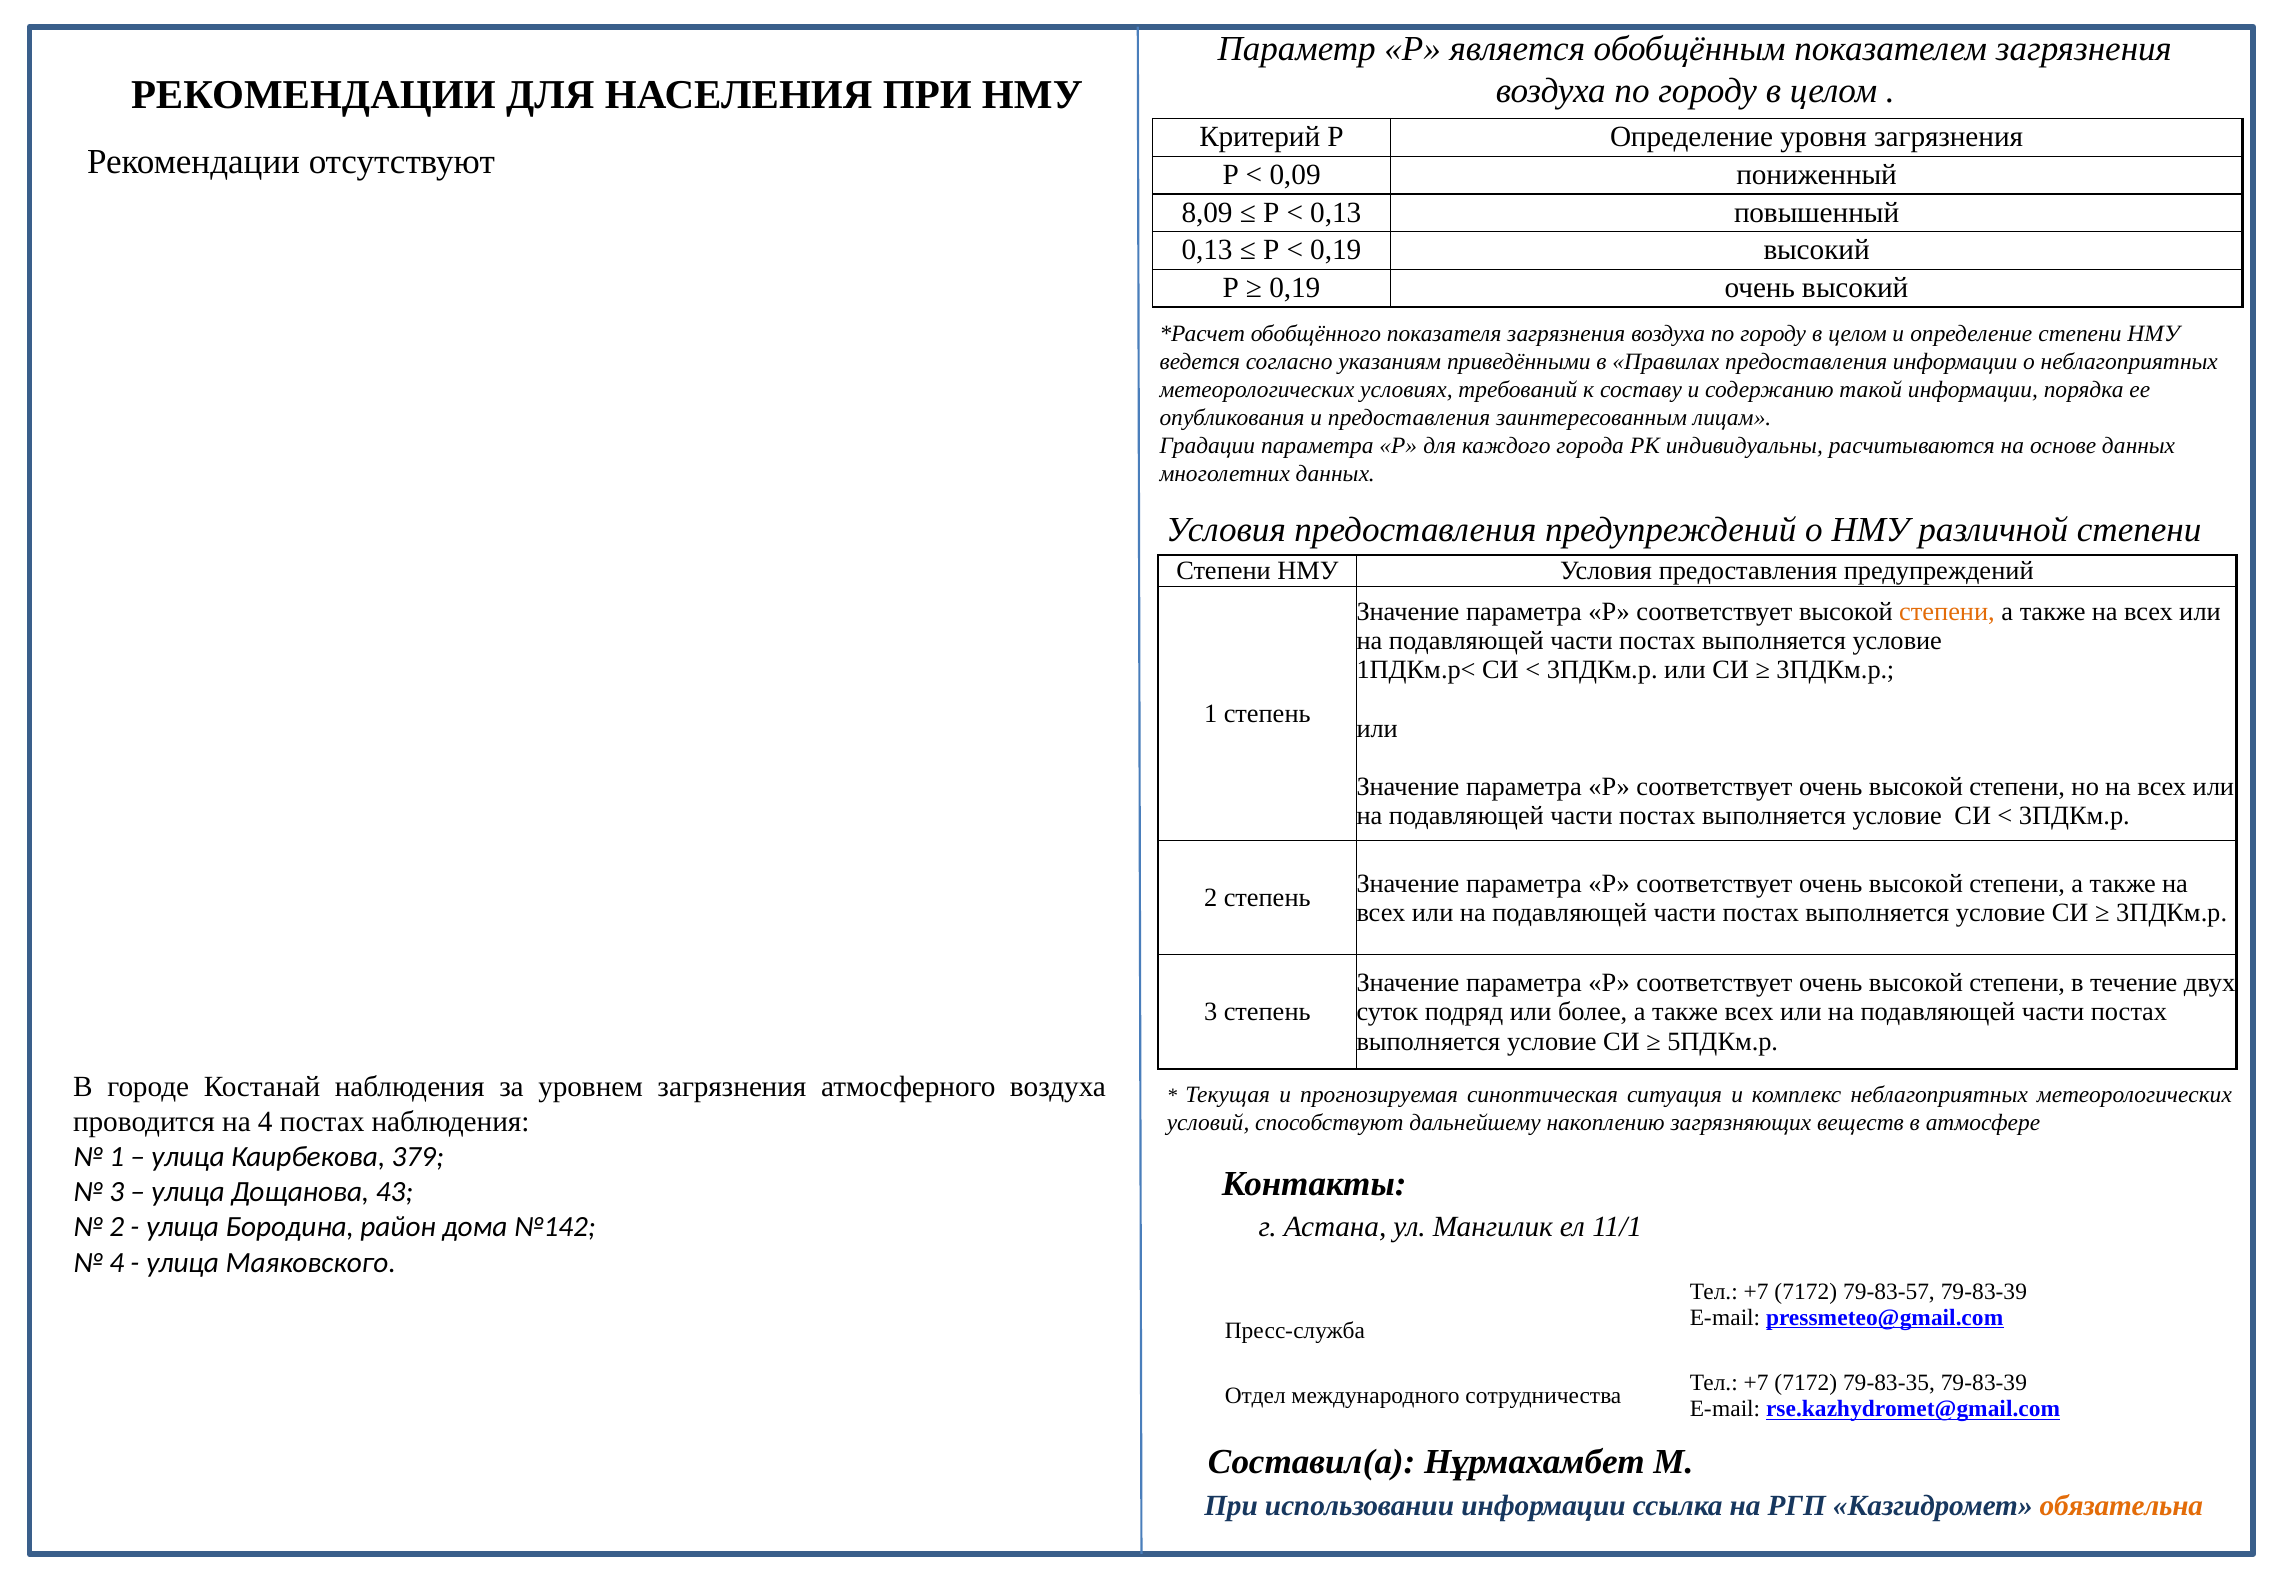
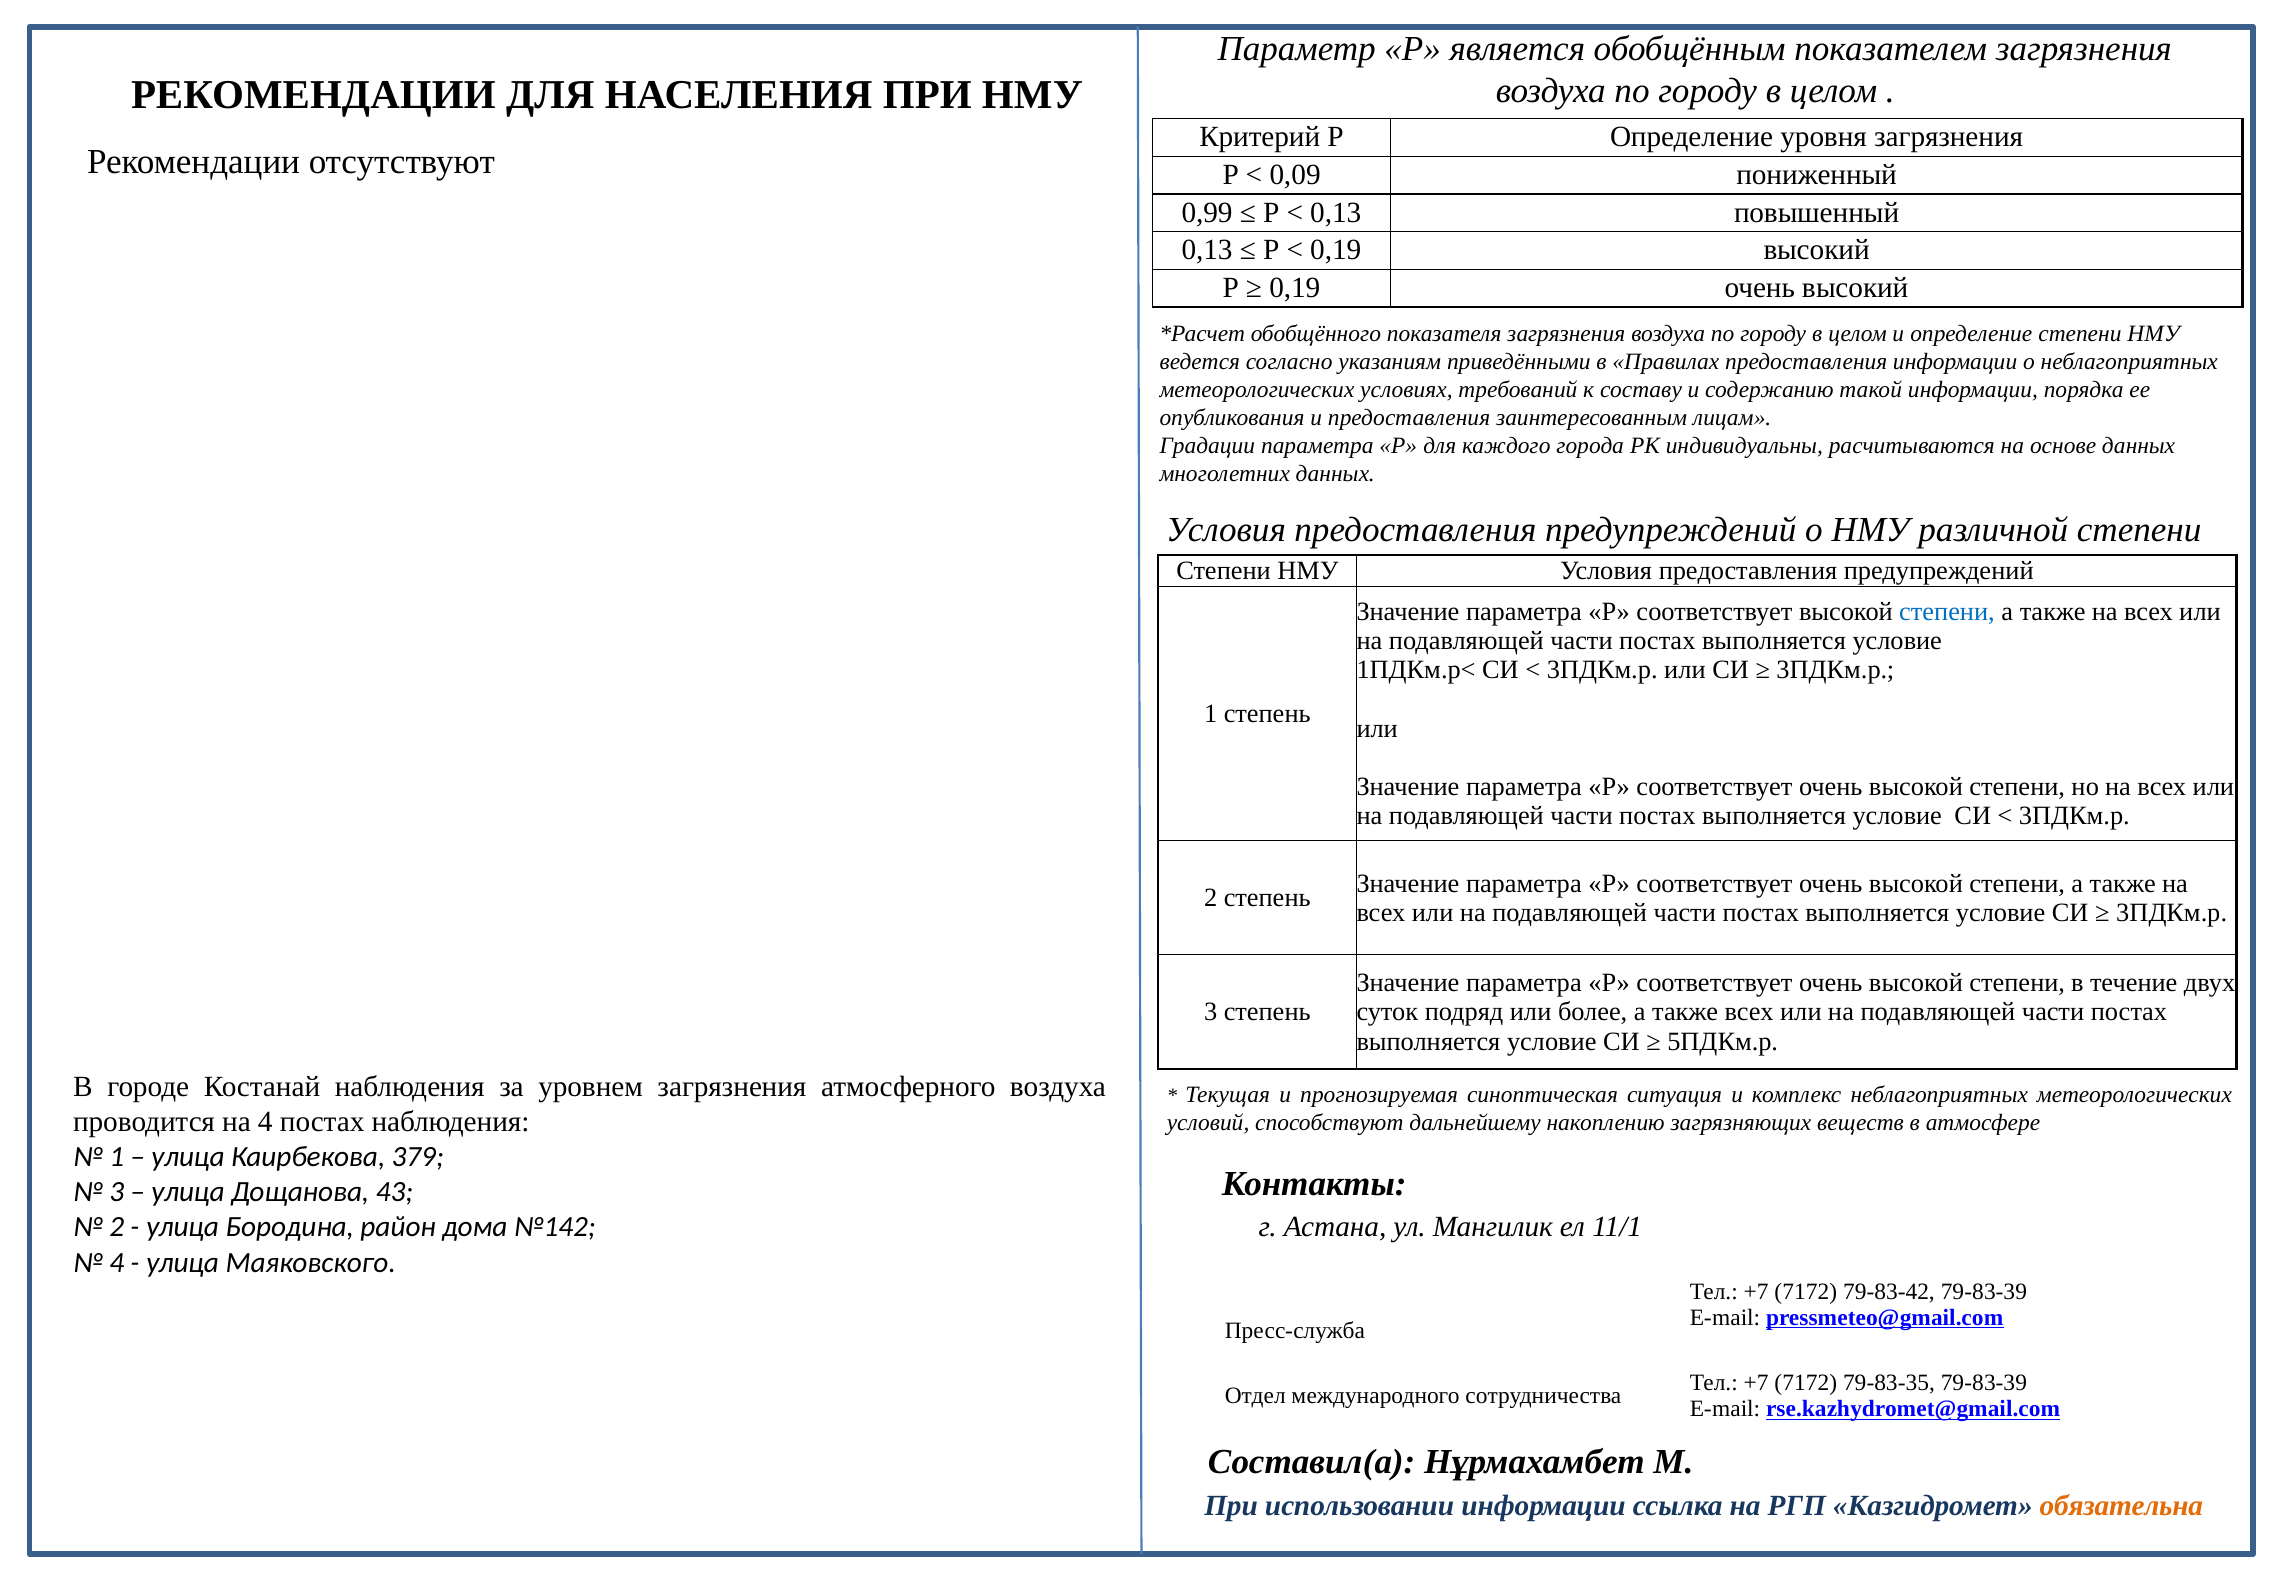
8,09: 8,09 -> 0,99 (1207, 212)
степени colour: orange -> blue (1947, 611)
79-83-57: 79-83-57 -> 79-83-42 (1889, 1291)
